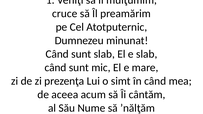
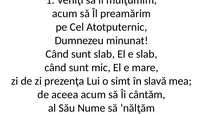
cruce: cruce -> acum (65, 14)
în când: când -> slavă (155, 81)
